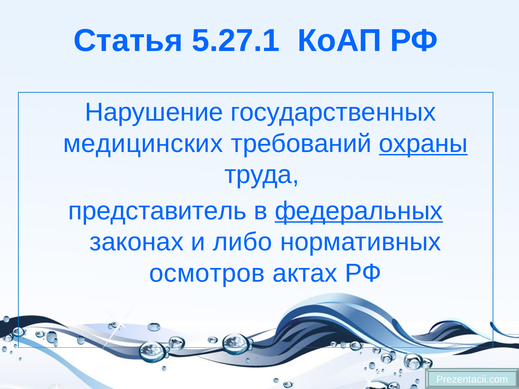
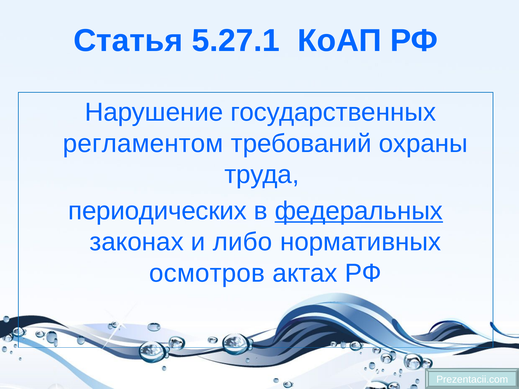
медицинских: медицинских -> регламентом (143, 144)
охраны underline: present -> none (423, 144)
представитель: представитель -> периодических (158, 211)
